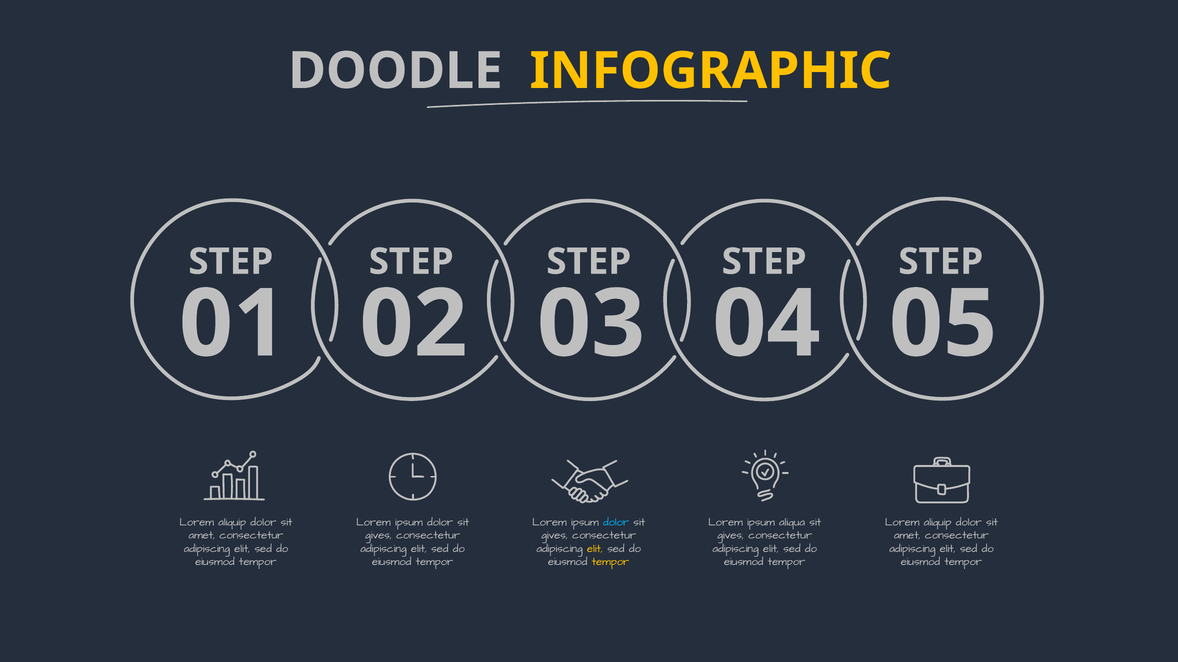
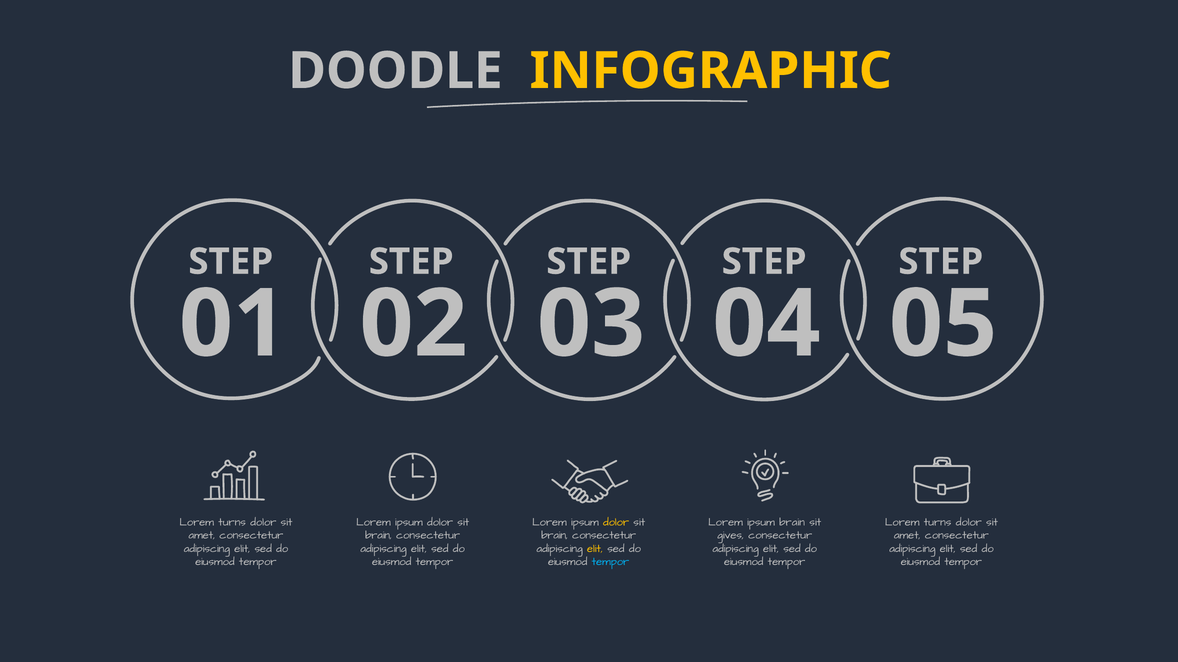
aliquip: aliquip -> turns (232, 522)
dolor colour: light blue -> yellow (616, 522)
ipsum aliqua: aliqua -> brain (792, 522)
aliquip: aliquip -> turns (938, 522)
gives: gives -> brain (379, 536)
gives: gives -> brain (555, 536)
tempor colour: yellow -> light blue (610, 562)
